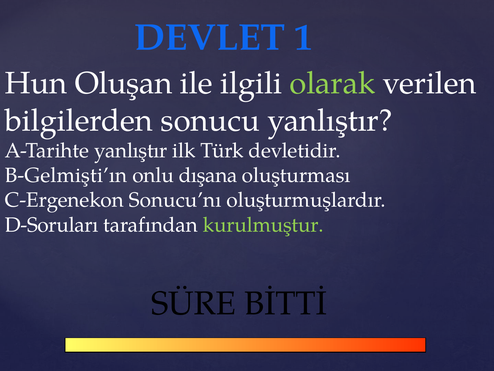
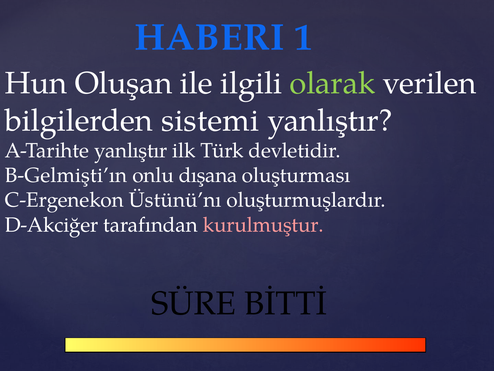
DEVLET: DEVLET -> HABERI (210, 37)
sonucu: sonucu -> sistemi (210, 120)
Sonucu’nı: Sonucu’nı -> Üstünü’nı (175, 200)
D-Soruları: D-Soruları -> D-Akciğer (52, 225)
kurulmuştur colour: light green -> pink (263, 225)
